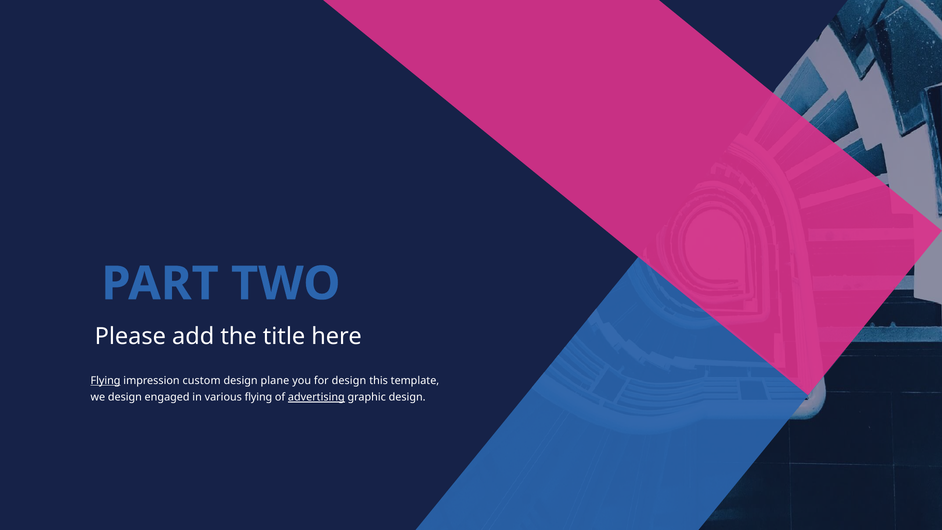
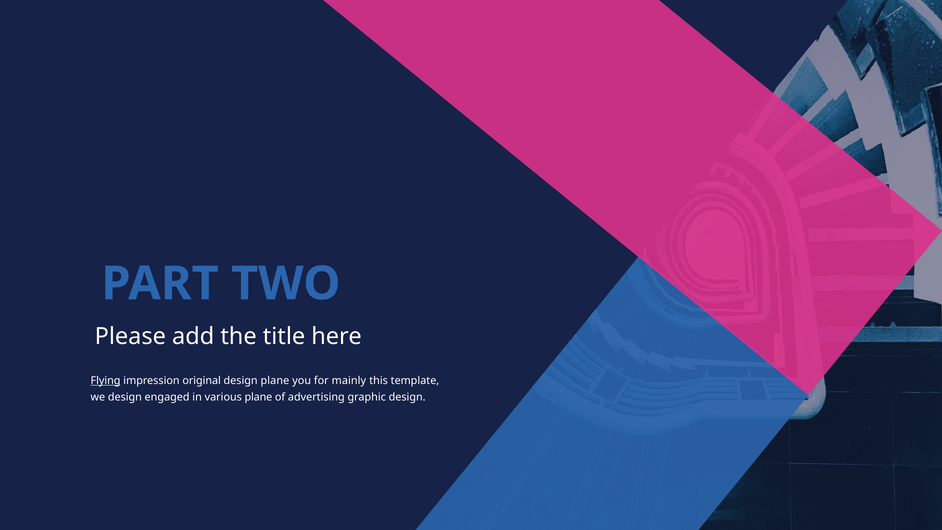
custom: custom -> original (202, 381)
for design: design -> mainly (349, 381)
various flying: flying -> plane (258, 397)
advertising underline: present -> none (316, 397)
